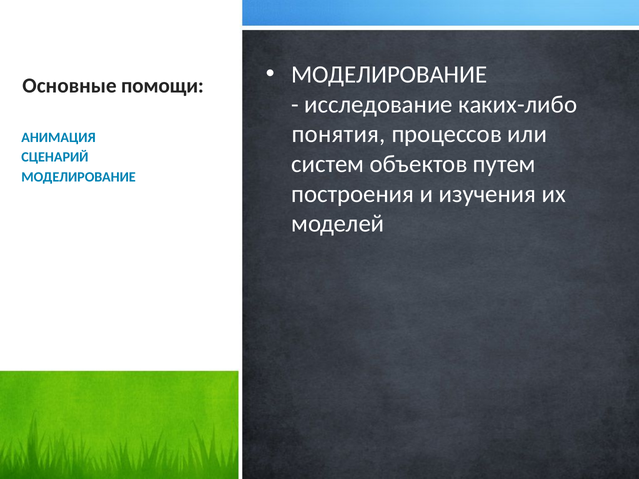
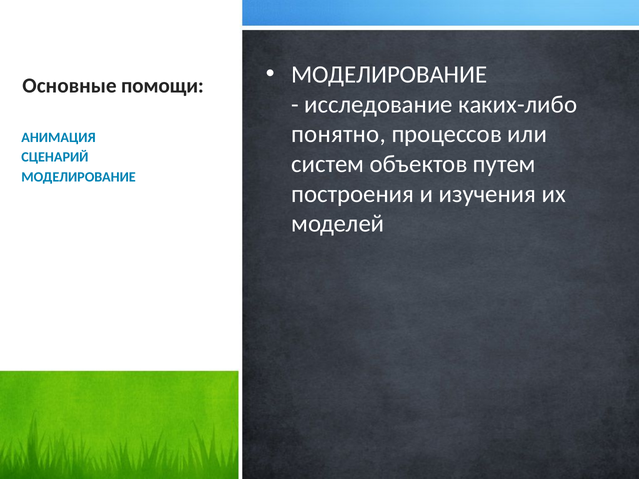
понятия: понятия -> понятно (339, 134)
